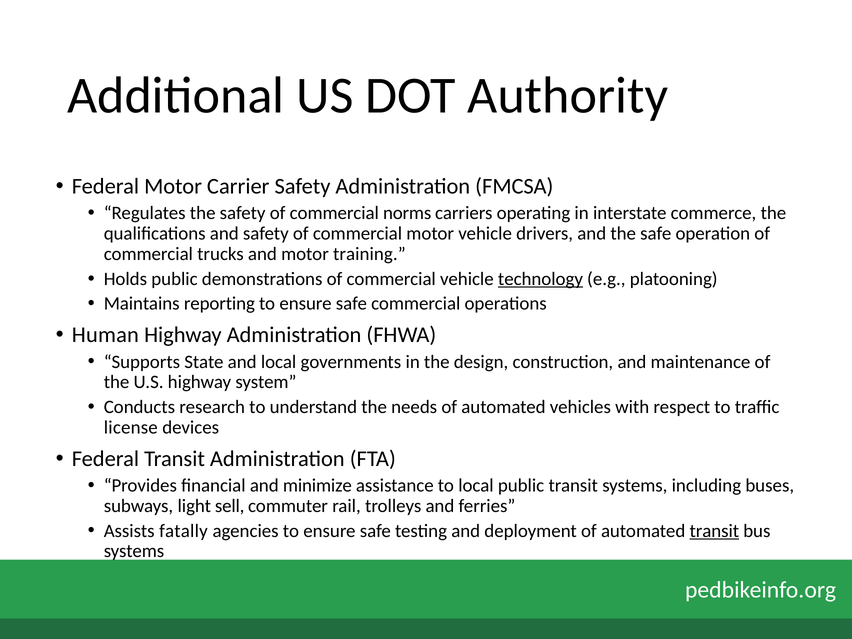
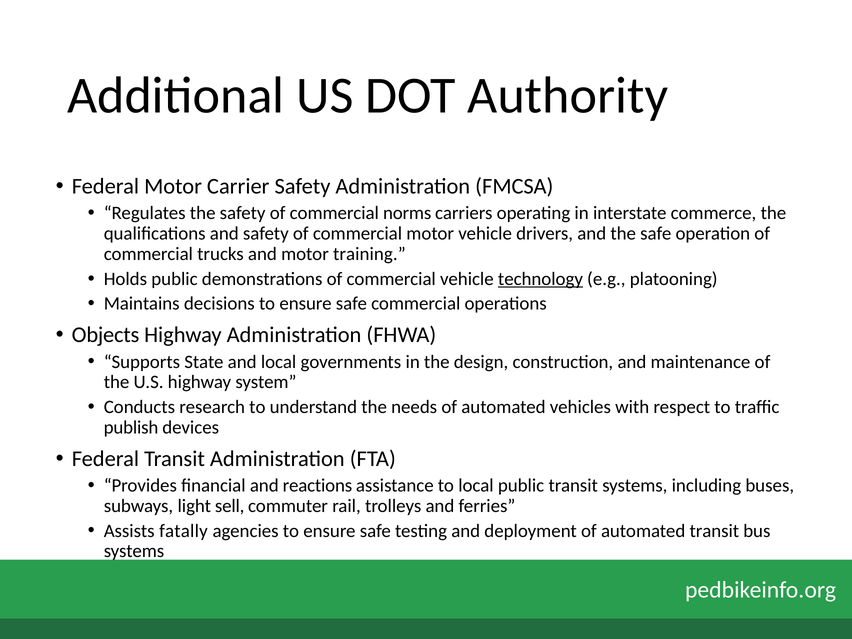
reporting: reporting -> decisions (219, 304)
Human: Human -> Objects (106, 335)
license: license -> publish (131, 427)
minimize: minimize -> reactions (317, 486)
transit underline: present -> none (714, 531)
